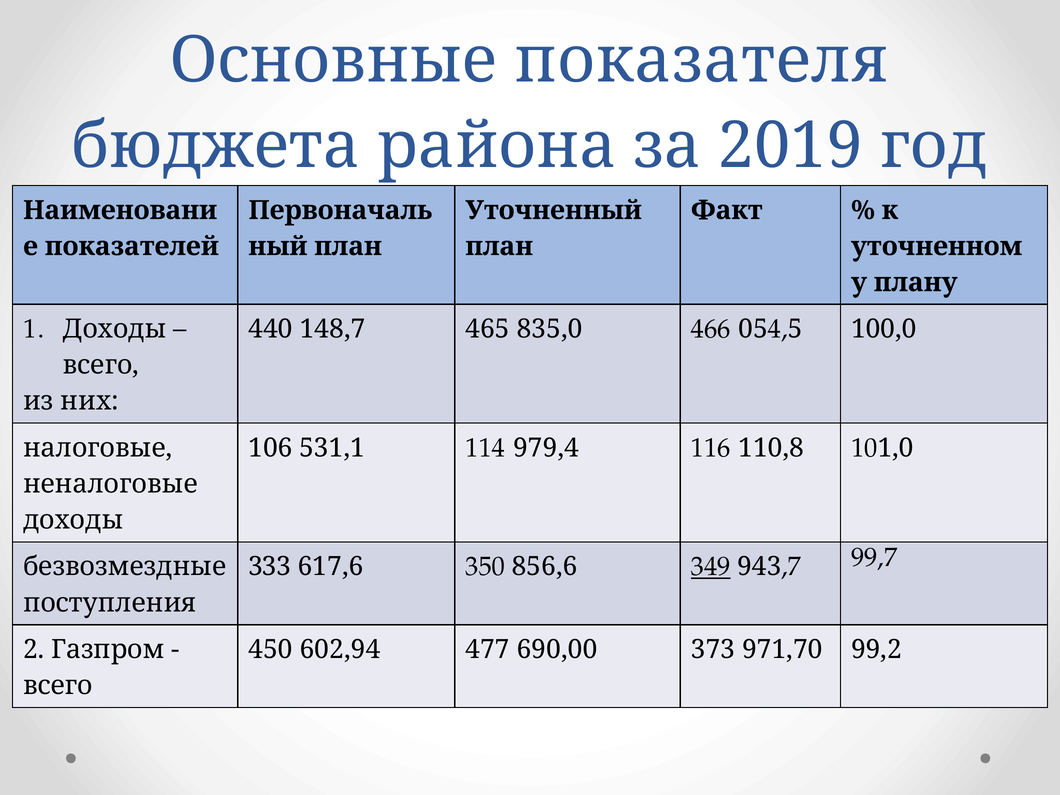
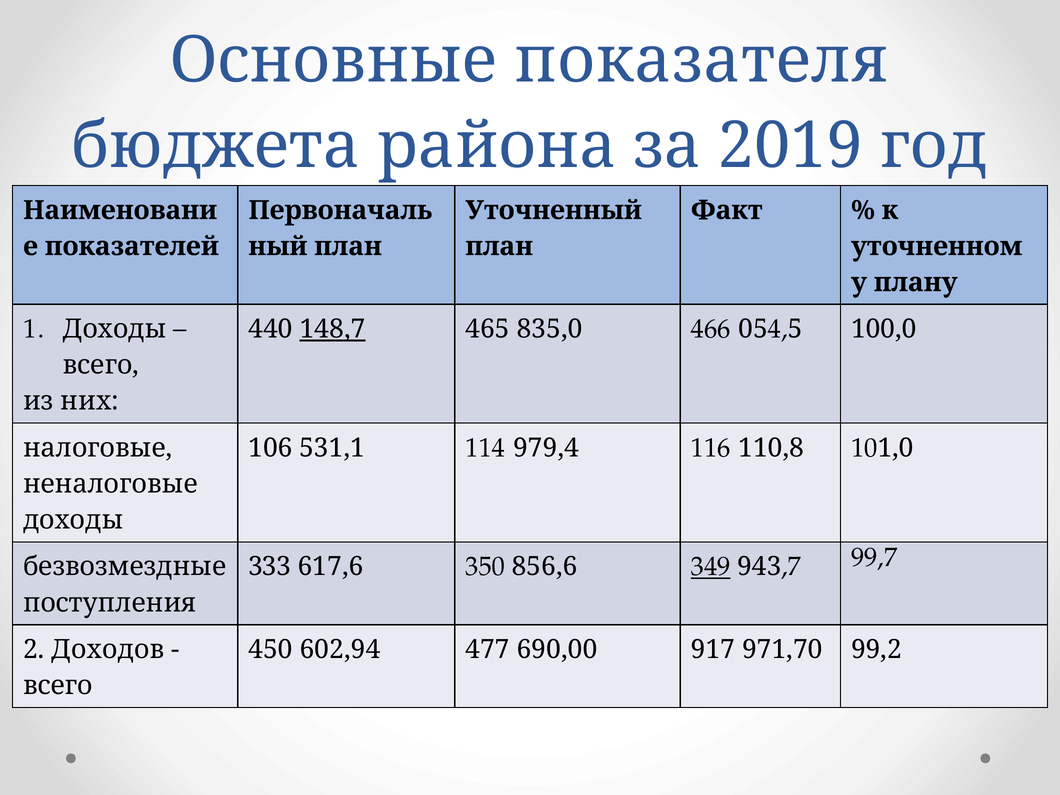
148,7 underline: none -> present (333, 329)
Газпром: Газпром -> Доходов (108, 649)
373: 373 -> 917 (713, 649)
